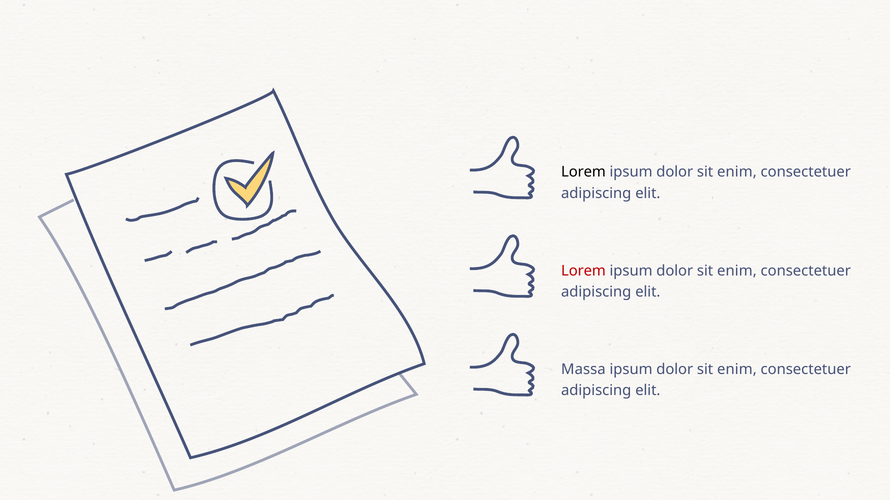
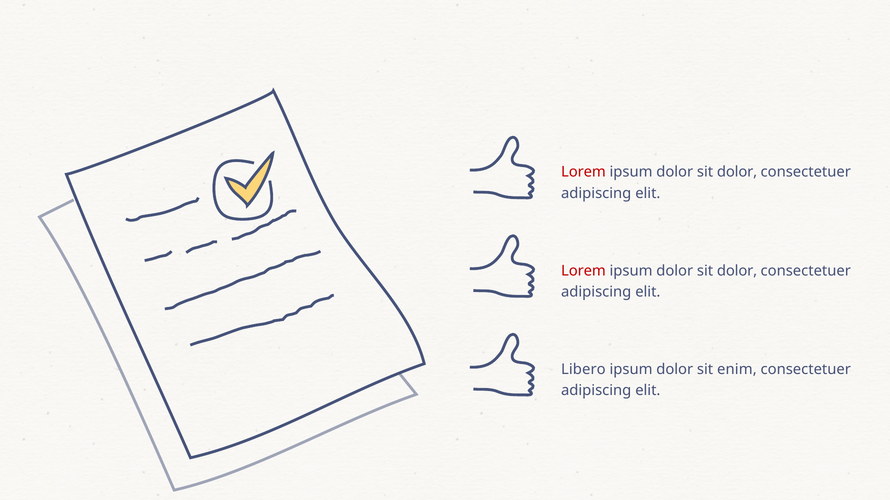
Lorem colour: black -> red (583, 172)
enim: enim -> dolor (737, 172)
enim: enim -> dolor (737, 271)
Massa: Massa -> Libero (583, 370)
